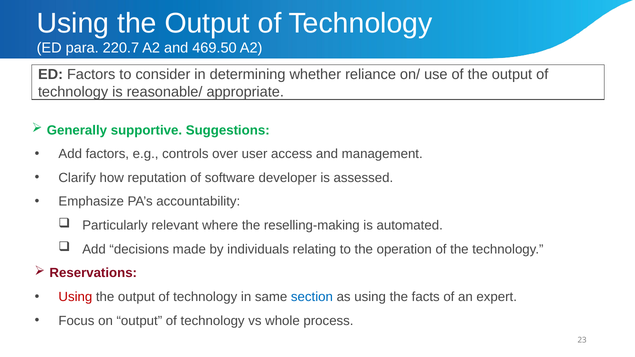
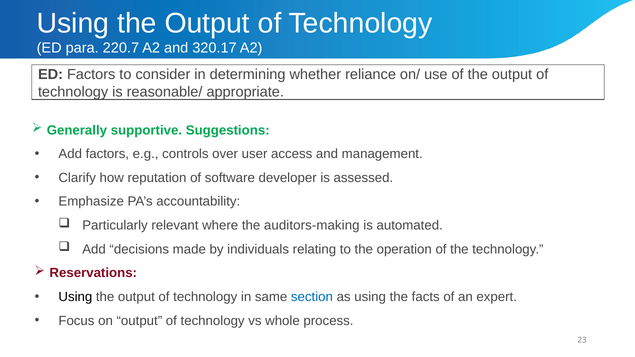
469.50: 469.50 -> 320.17 (214, 48)
reselling-making: reselling-making -> auditors-making (312, 226)
Using colour: red -> black (75, 297)
